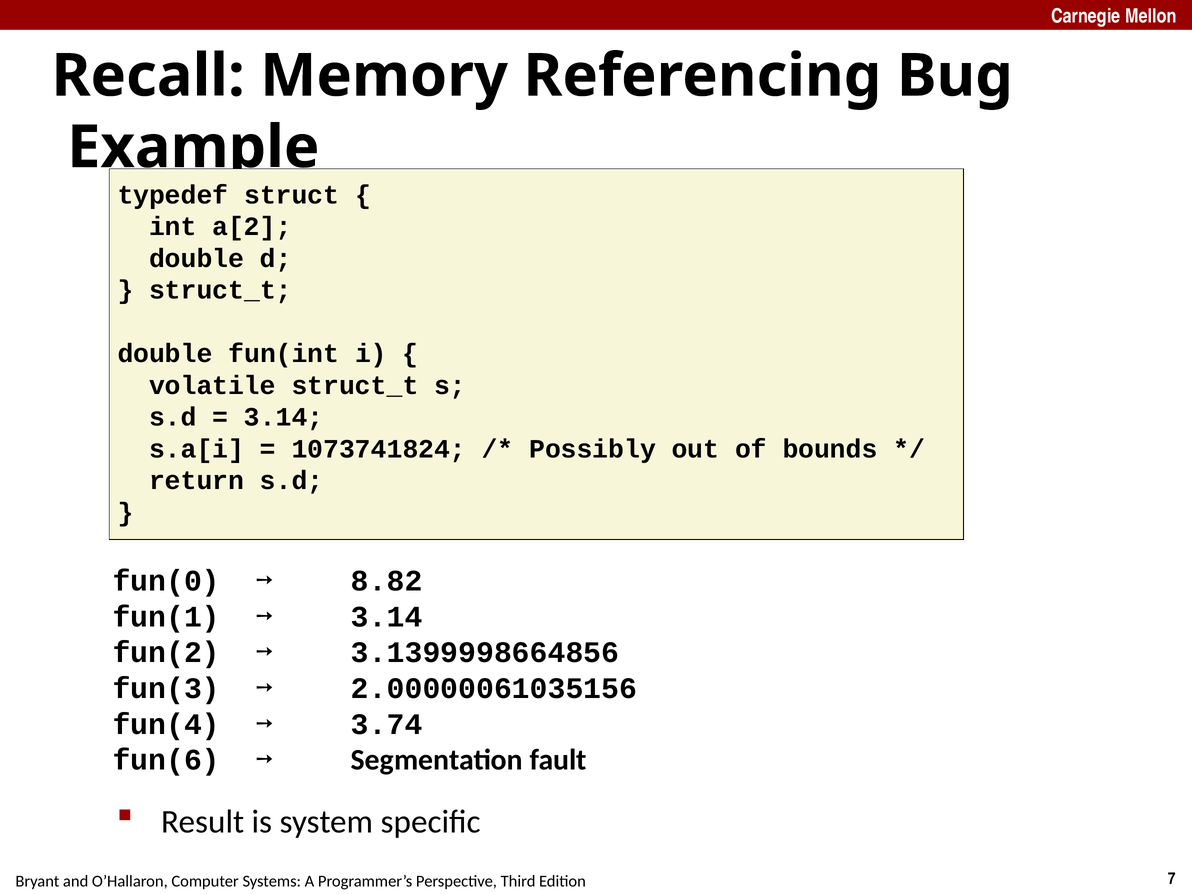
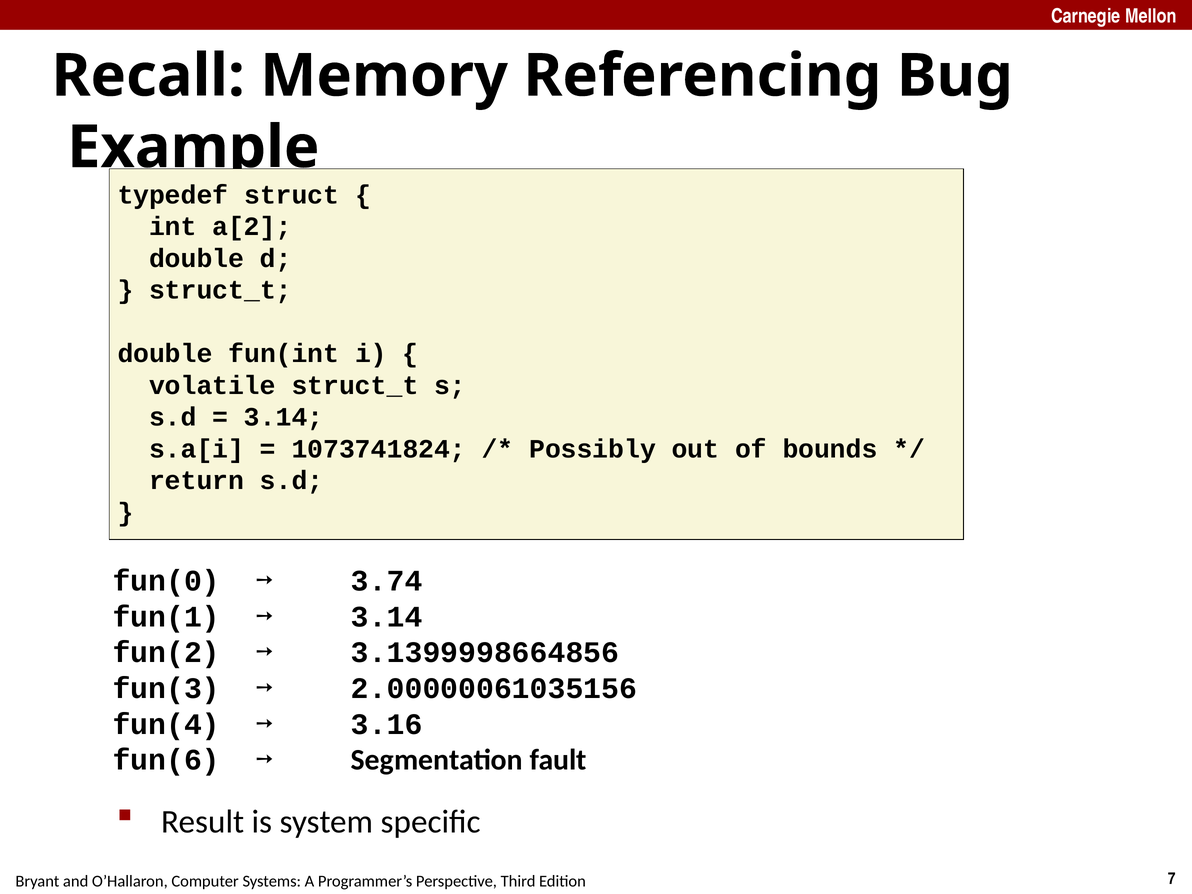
8.82: 8.82 -> 3.74 (387, 581)
3.74: 3.74 -> 3.16 (387, 724)
